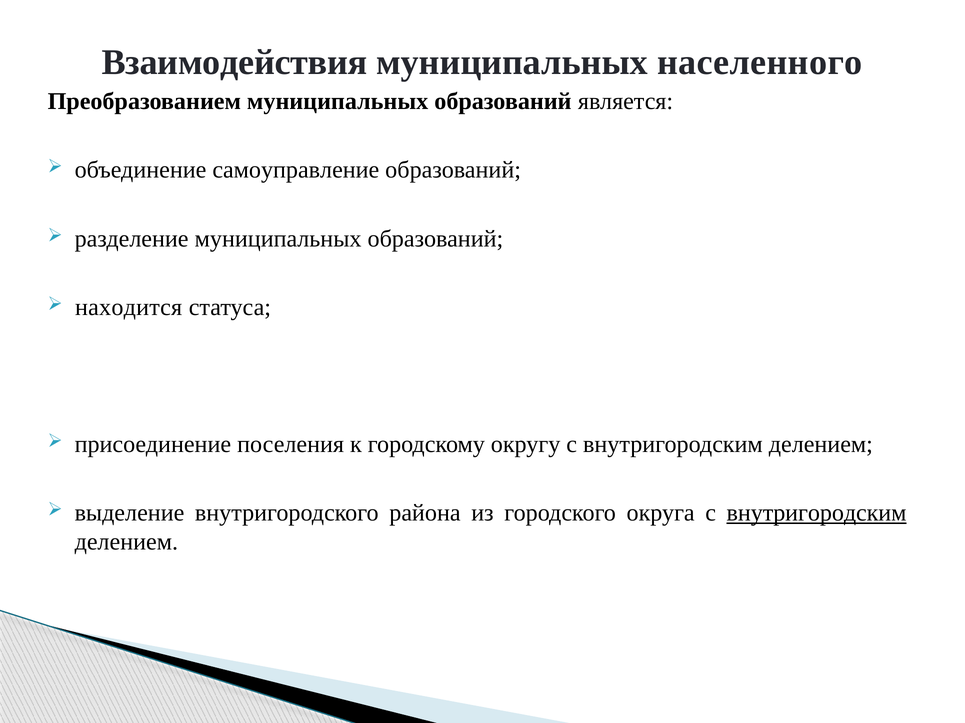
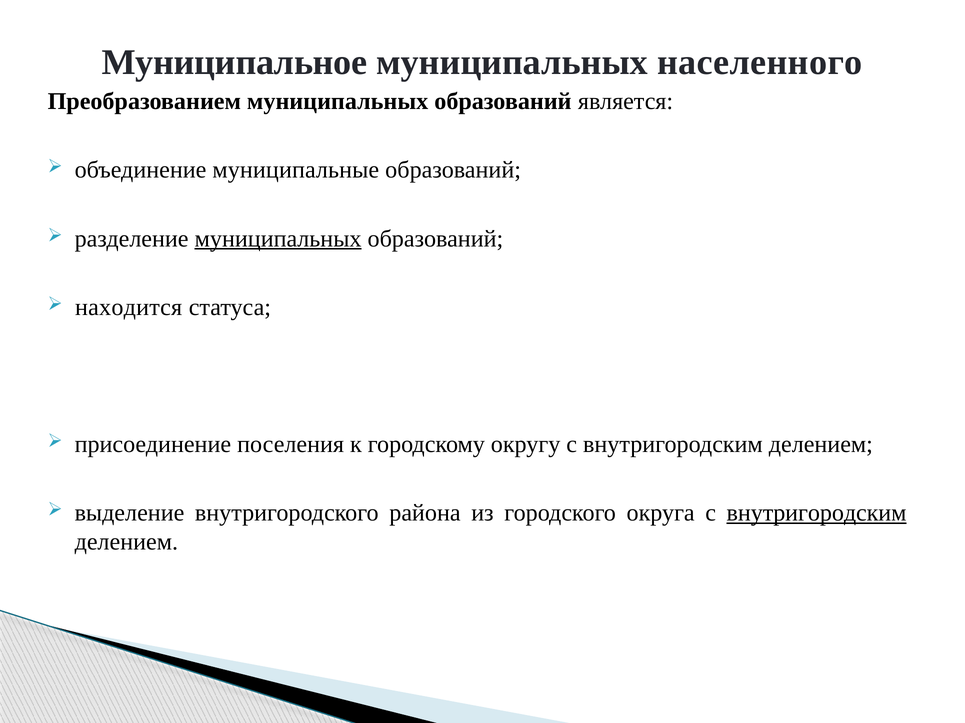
Взаимодействия: Взаимодействия -> Муниципальное (234, 62)
самоуправление: самоуправление -> муниципальные (296, 170)
муниципальных underline: none -> present (278, 239)
